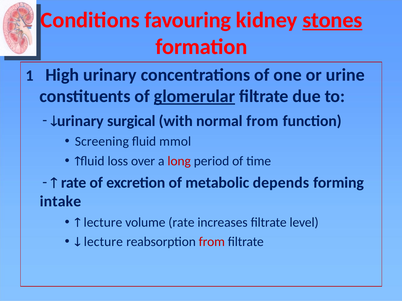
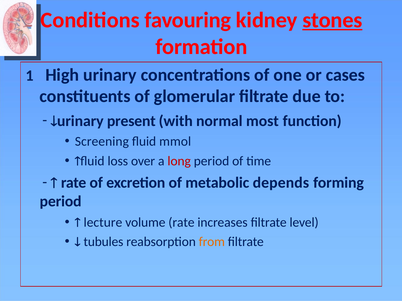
urine: urine -> cases (345, 75)
glomerular underline: present -> none (195, 96)
surgical: surgical -> present (131, 121)
normal from: from -> most (262, 121)
intake: intake -> period (61, 202)
lecture: lecture -> tubules (103, 242)
from colour: red -> orange (212, 242)
